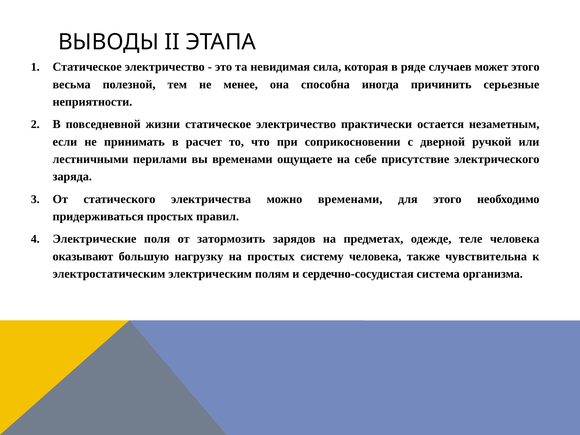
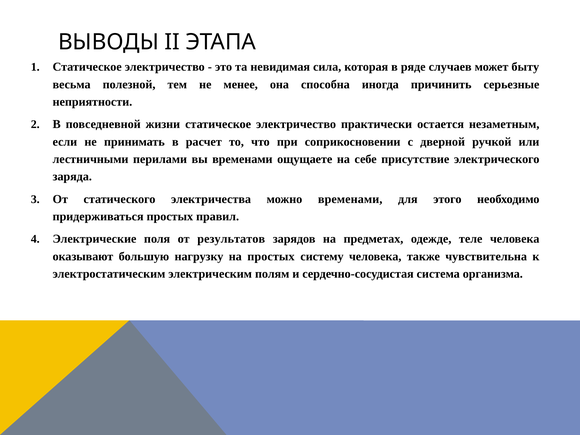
может этого: этого -> быту (525, 67)
затормозить: затормозить -> результатов (231, 239)
